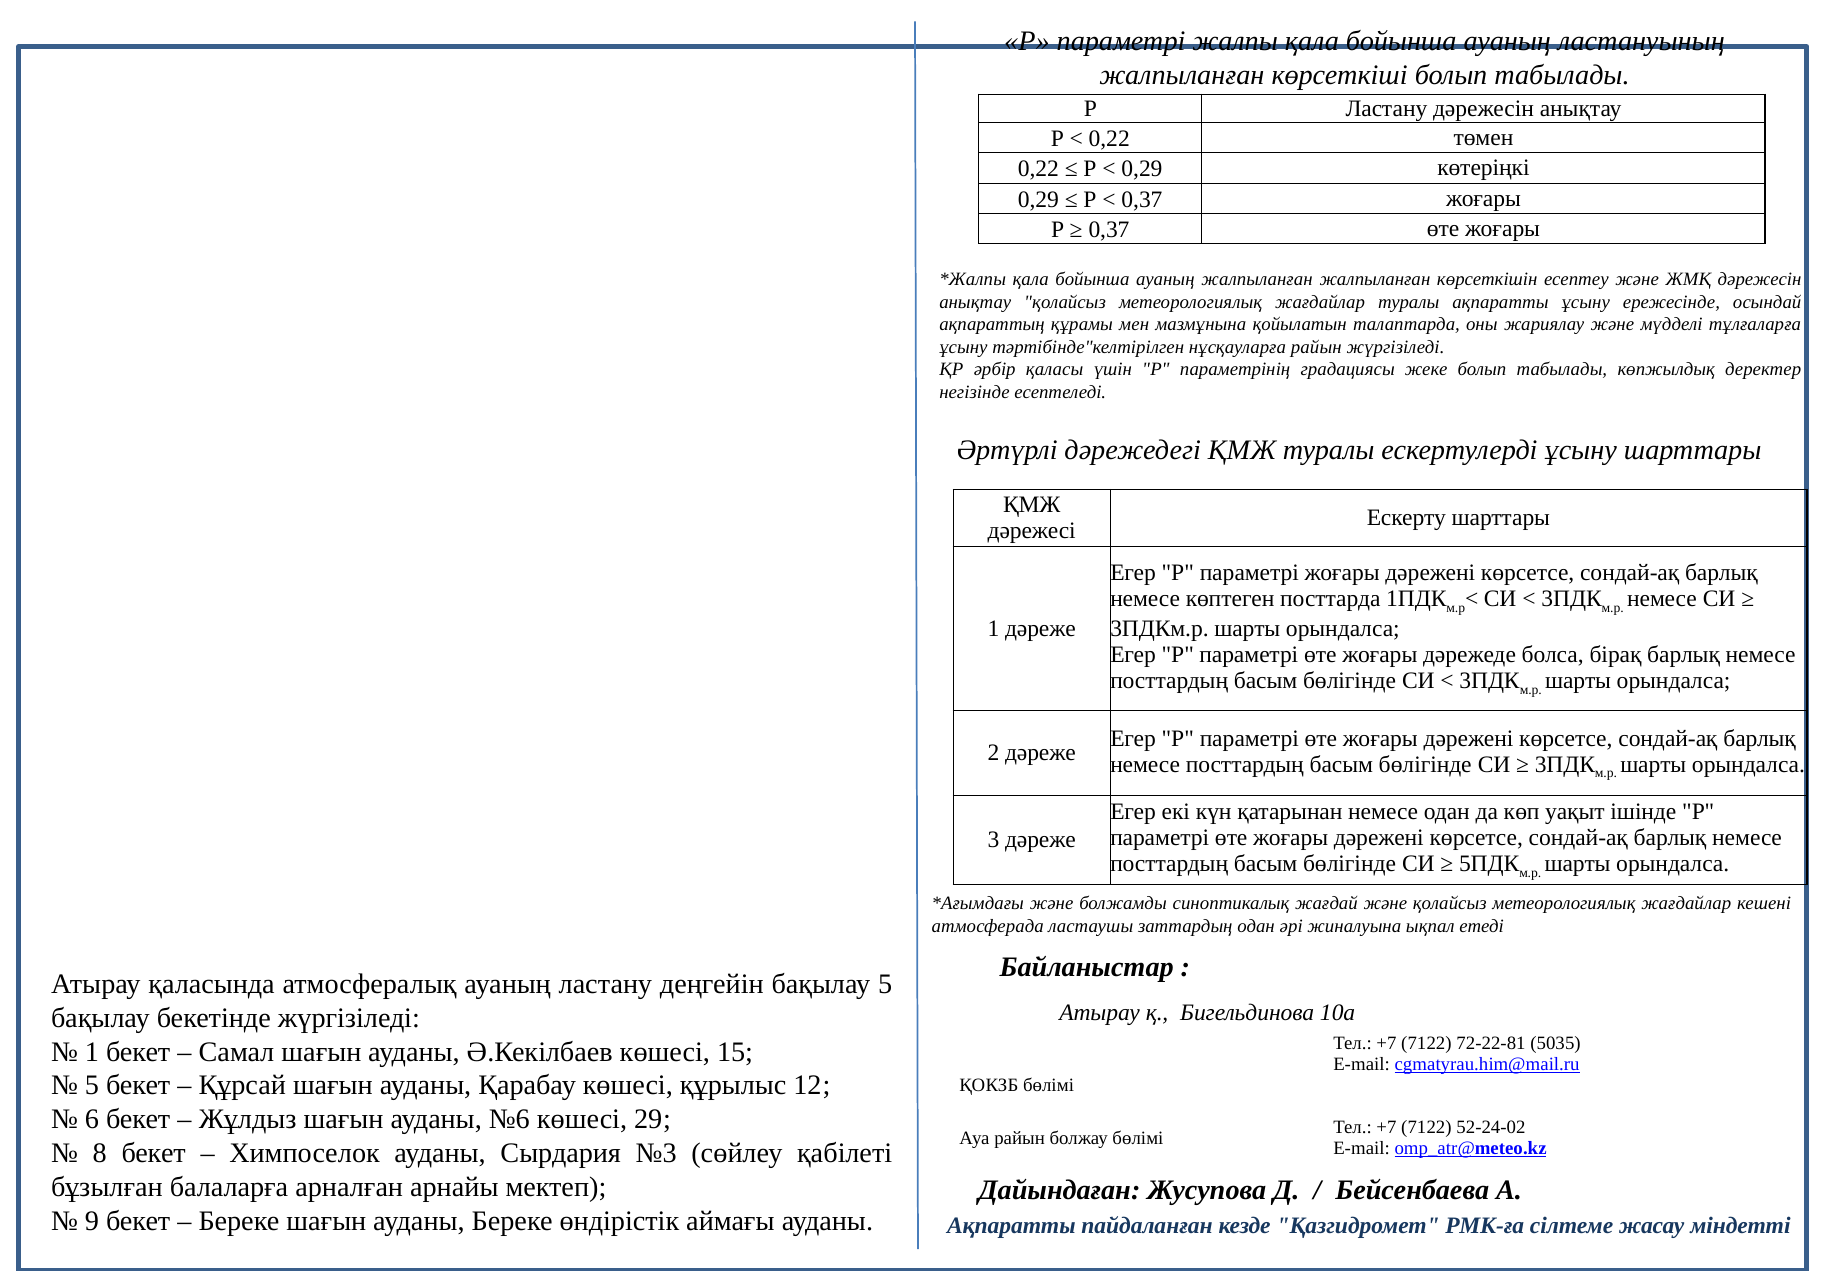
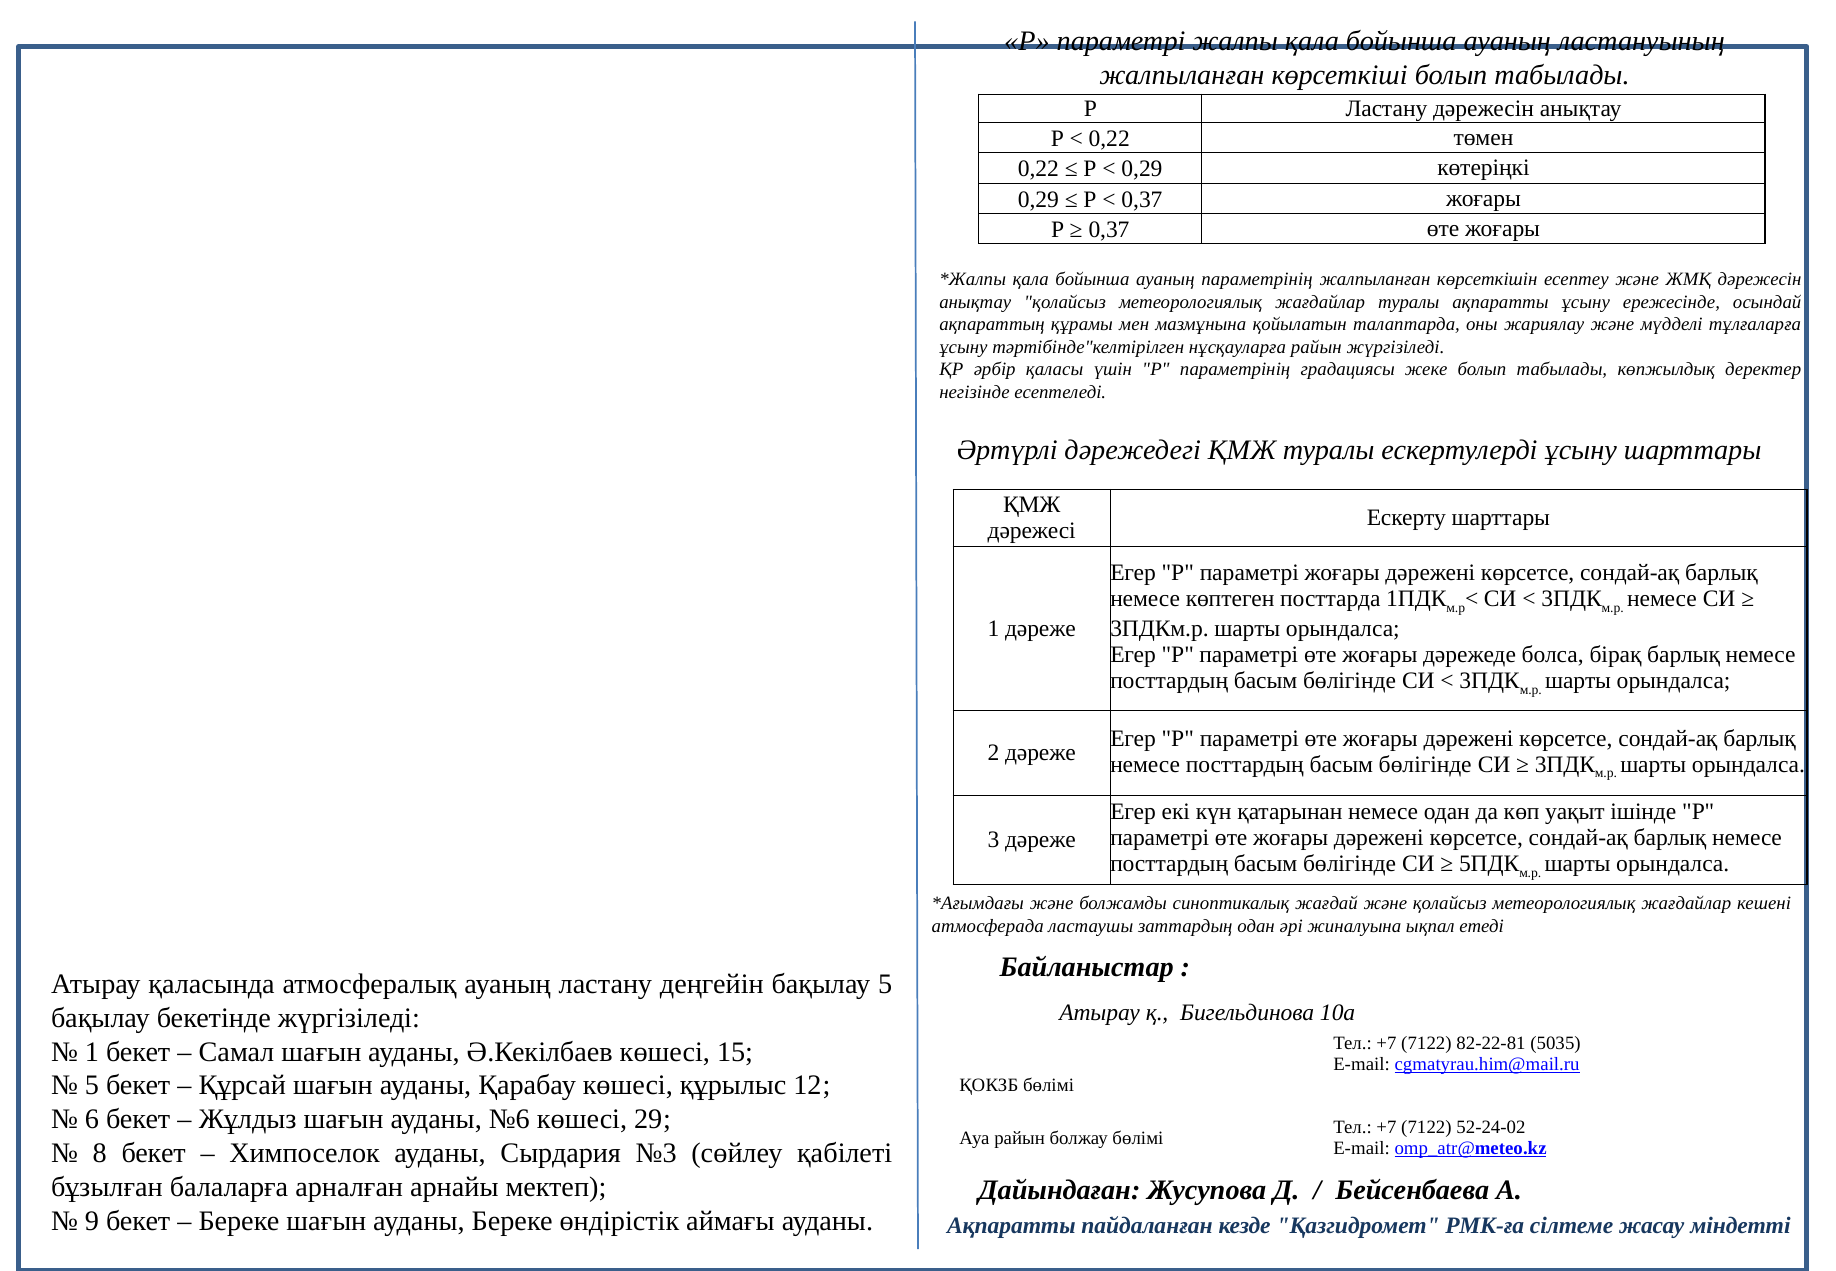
ауаның жалпыланған: жалпыланған -> параметрінің (1257, 279)
72-22-81: 72-22-81 -> 82-22-81 (1491, 1044)
